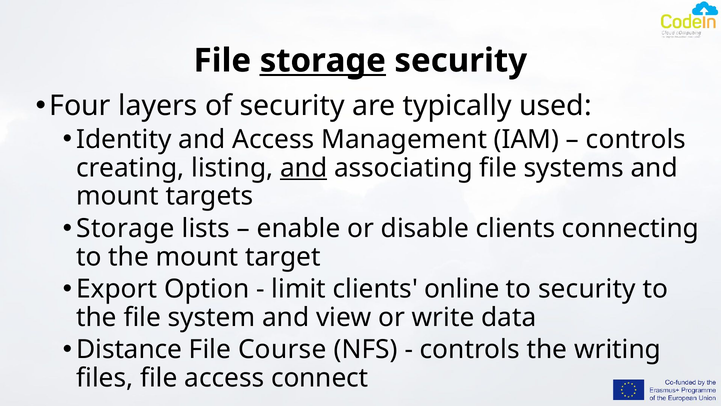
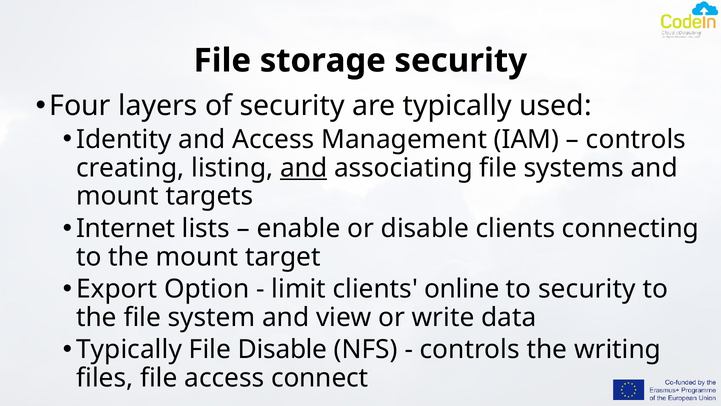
storage underline: present -> none (323, 61)
Storage: Storage -> Internet (126, 228)
Distance: Distance -> Typically (129, 349)
File Course: Course -> Disable (283, 349)
